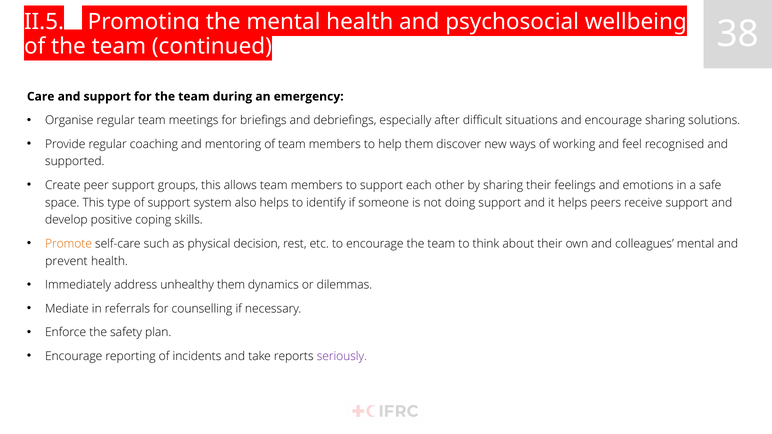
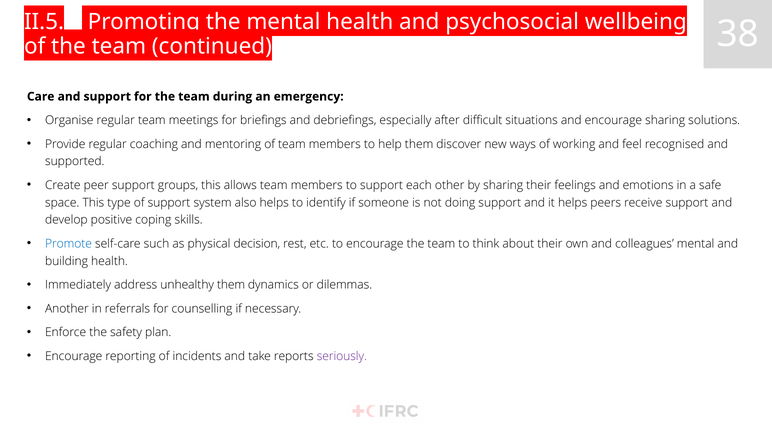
Promote colour: orange -> blue (68, 244)
prevent: prevent -> building (66, 261)
Mediate: Mediate -> Another (67, 309)
